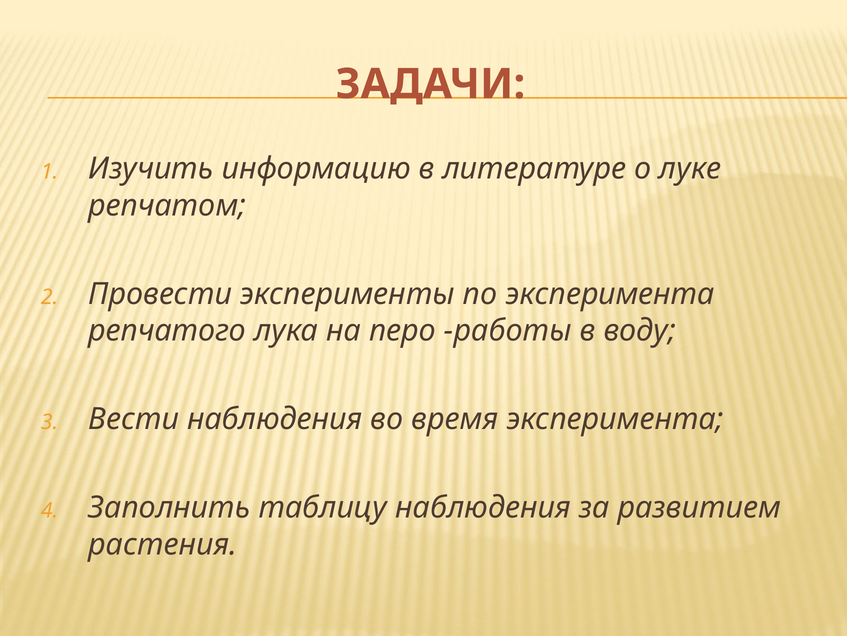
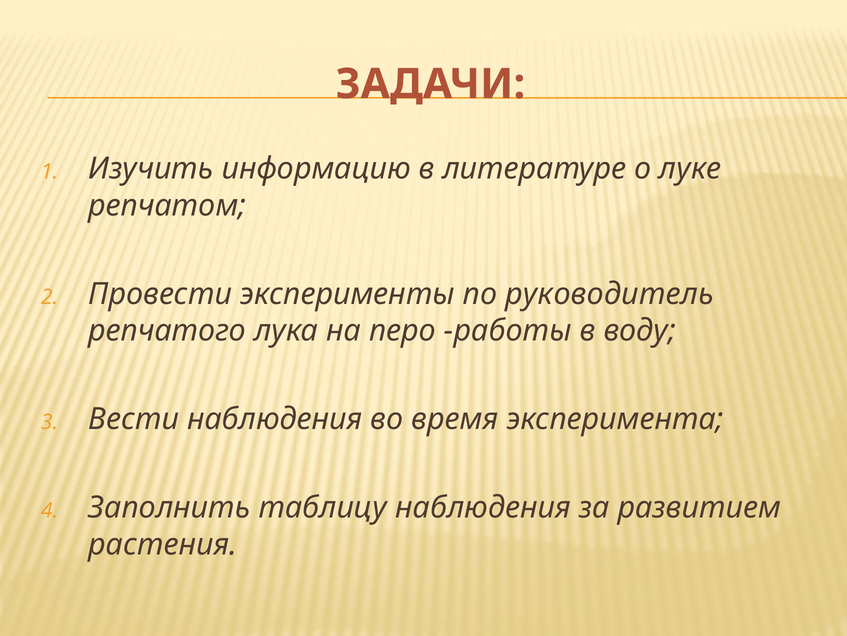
по эксперимента: эксперимента -> руководитель (610, 294)
